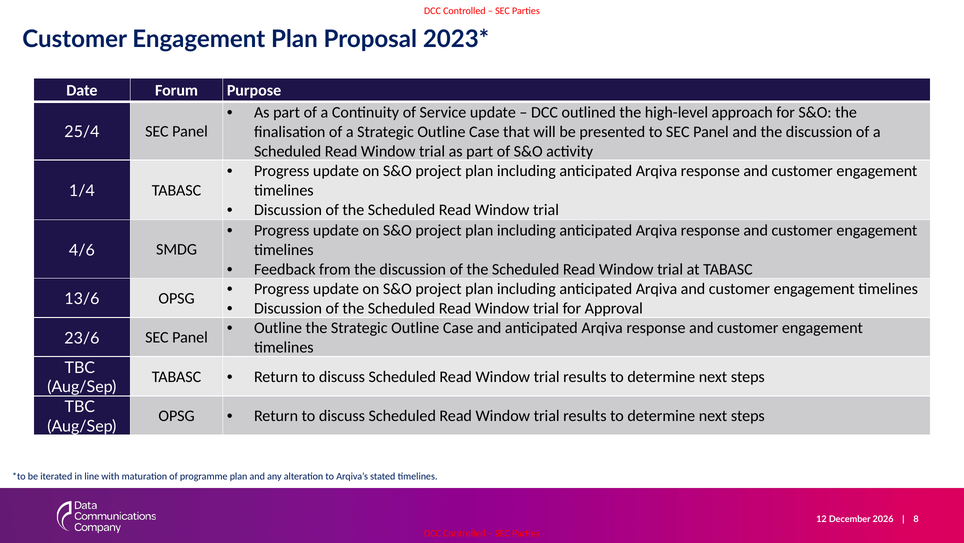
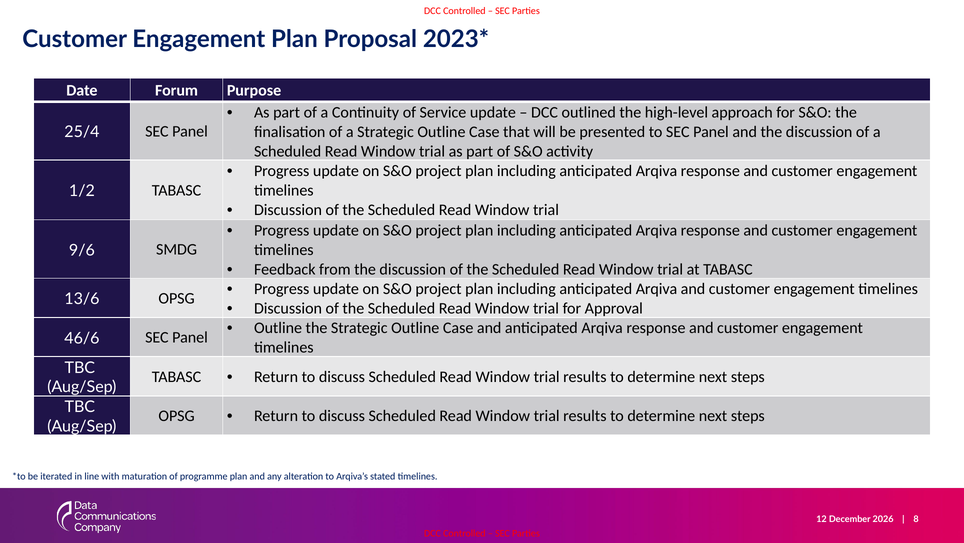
1/4: 1/4 -> 1/2 (82, 191)
4/6: 4/6 -> 9/6 (82, 250)
23/6: 23/6 -> 46/6 (82, 338)
